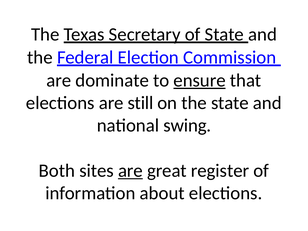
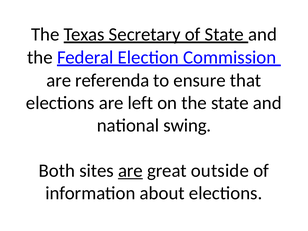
dominate: dominate -> referenda (112, 80)
ensure underline: present -> none (200, 80)
still: still -> left (140, 103)
register: register -> outside (220, 171)
